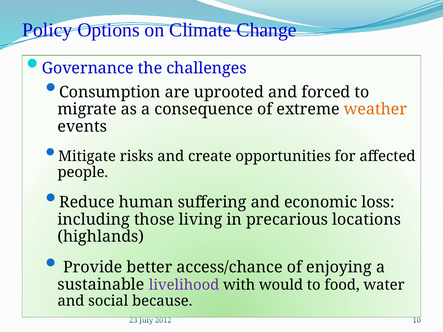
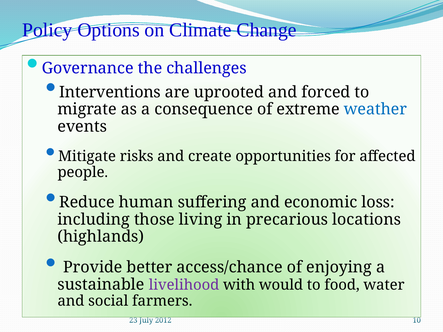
Consumption: Consumption -> Interventions (110, 92)
weather colour: orange -> blue (375, 109)
because: because -> farmers (162, 301)
